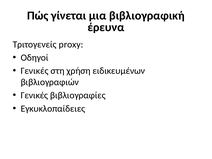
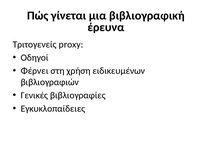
Γενικές: Γενικές -> Φέρνει (35, 71)
